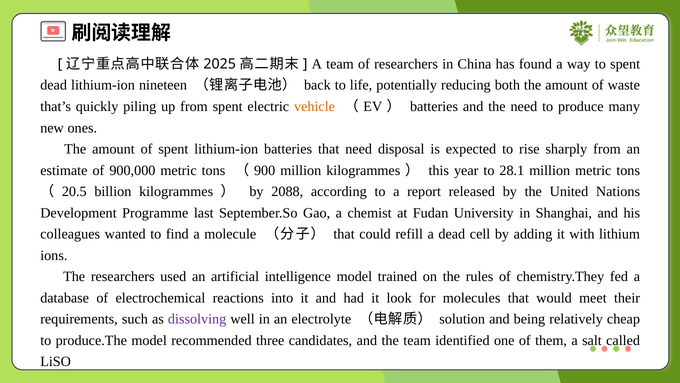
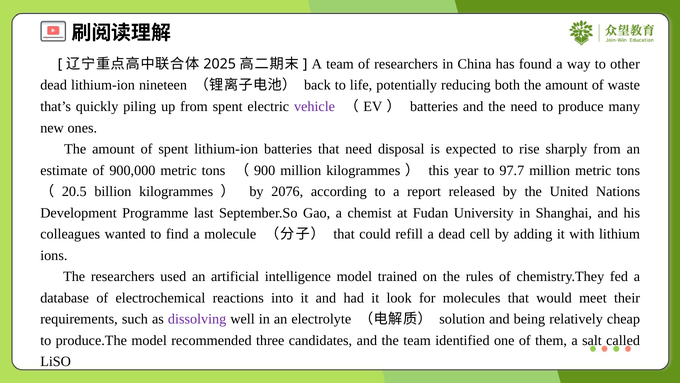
to spent: spent -> other (625, 64)
vehicle colour: orange -> purple (315, 106)
28.1: 28.1 -> 97.7 (512, 170)
2088: 2088 -> 2076 (287, 191)
